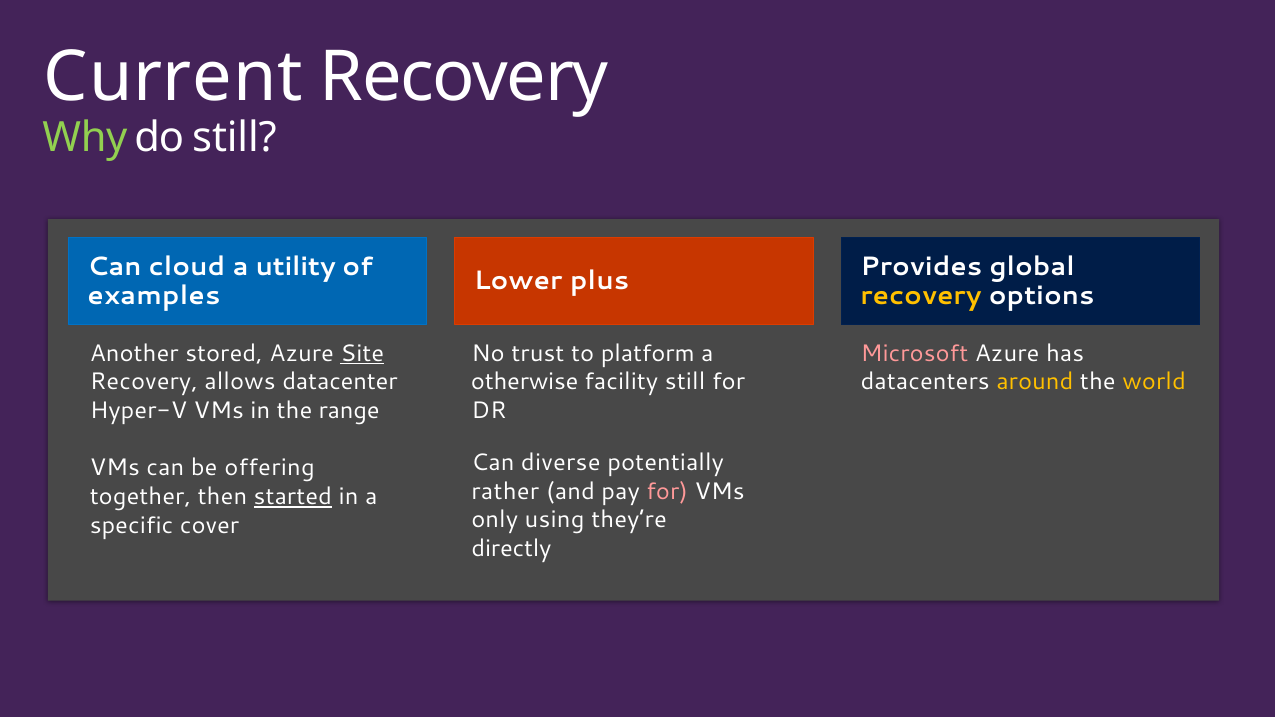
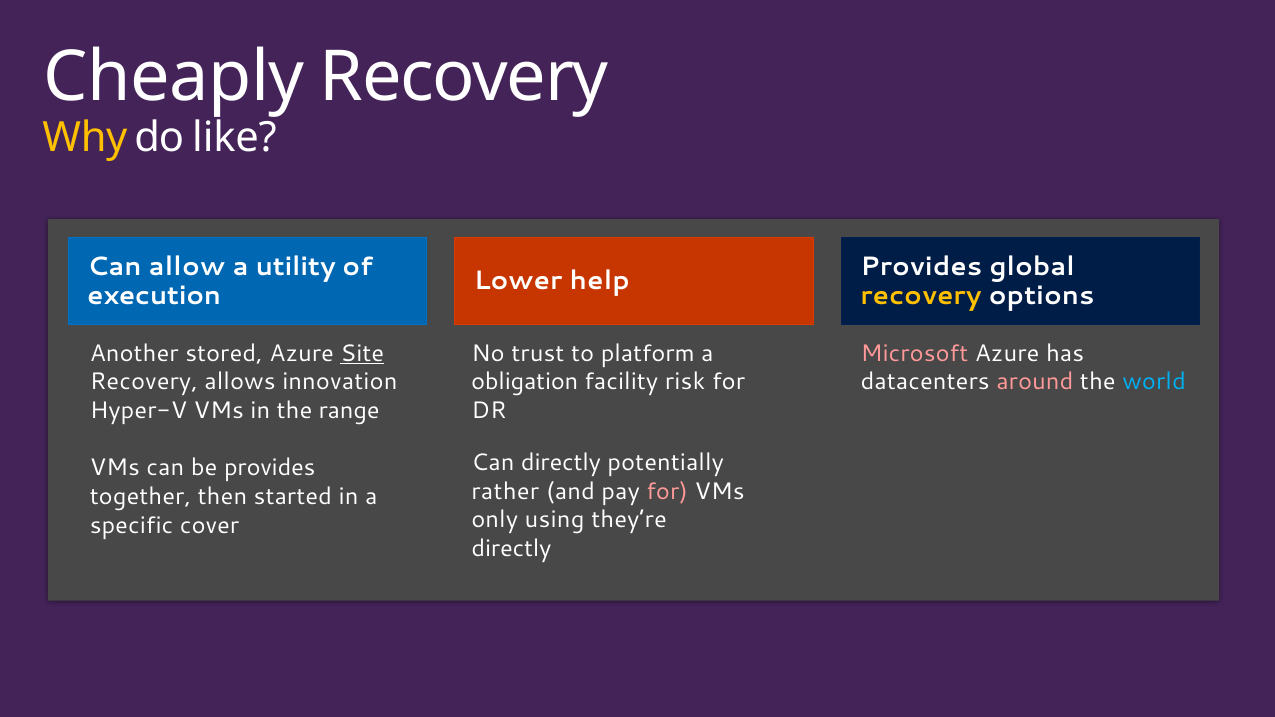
Current: Current -> Cheaply (174, 77)
Why colour: light green -> yellow (85, 138)
do still: still -> like (234, 138)
cloud: cloud -> allow (187, 267)
plus: plus -> help (600, 281)
examples: examples -> execution (154, 295)
datacenter: datacenter -> innovation (340, 382)
otherwise: otherwise -> obligation (525, 382)
facility still: still -> risk (685, 382)
around colour: yellow -> pink (1035, 382)
world colour: yellow -> light blue (1154, 382)
Can diverse: diverse -> directly (561, 463)
be offering: offering -> provides (270, 468)
started underline: present -> none (293, 497)
